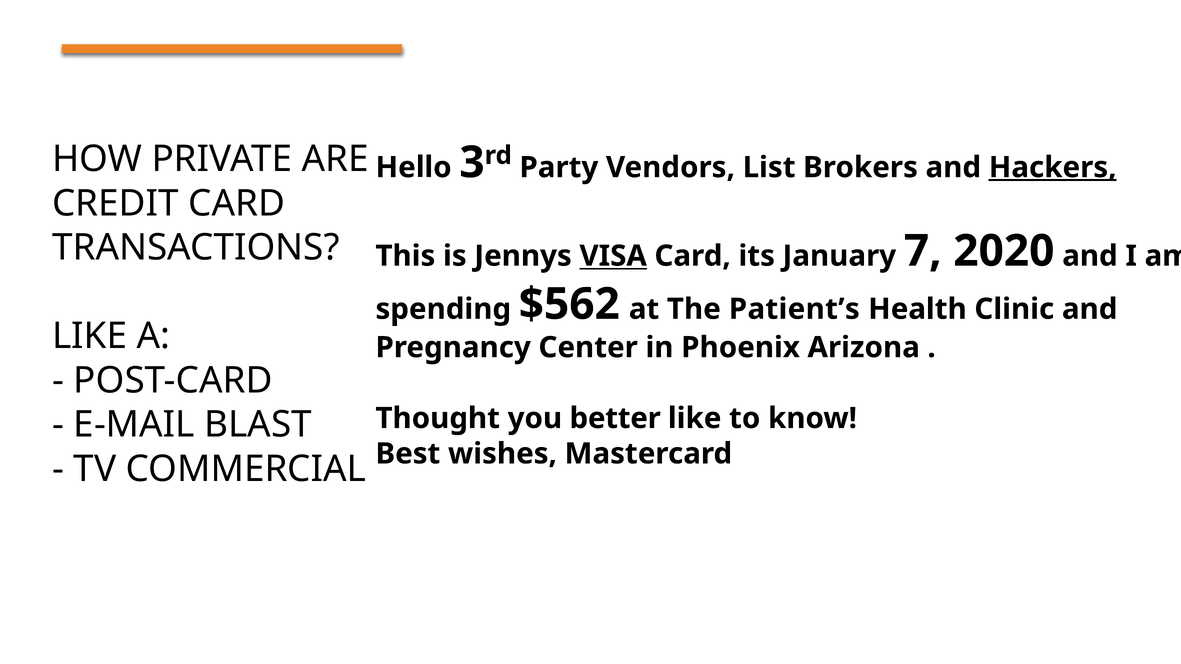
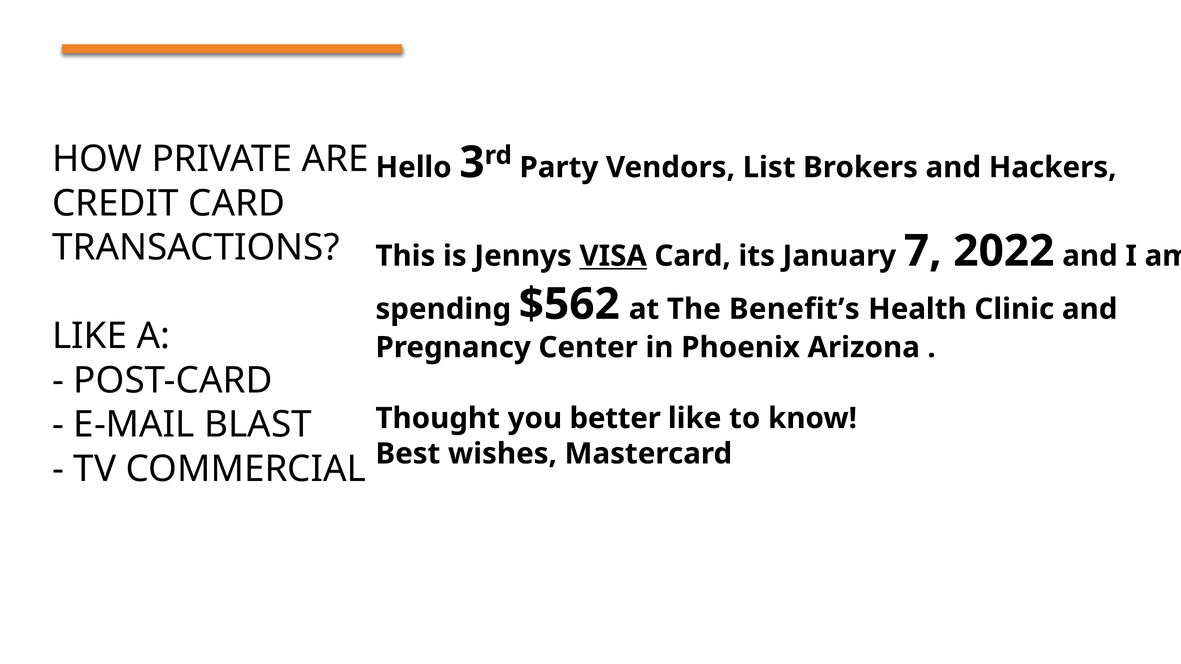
Hackers underline: present -> none (1053, 168)
2020: 2020 -> 2022 (1004, 251)
Patient’s: Patient’s -> Benefit’s (794, 309)
